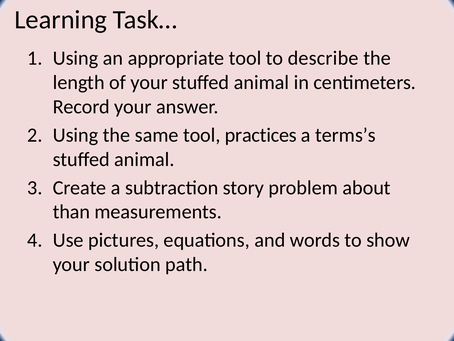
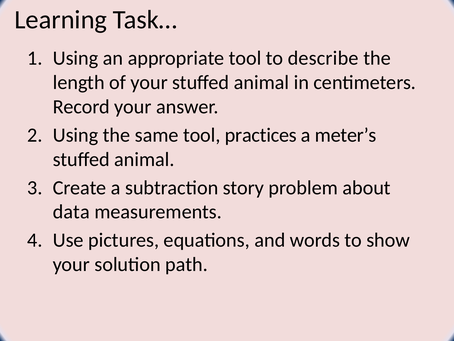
terms’s: terms’s -> meter’s (346, 135)
than: than -> data (71, 212)
